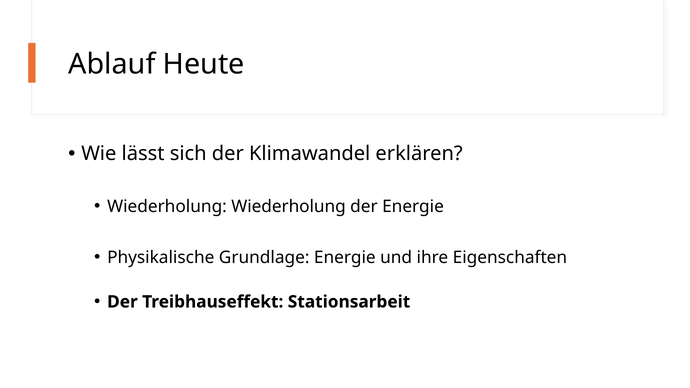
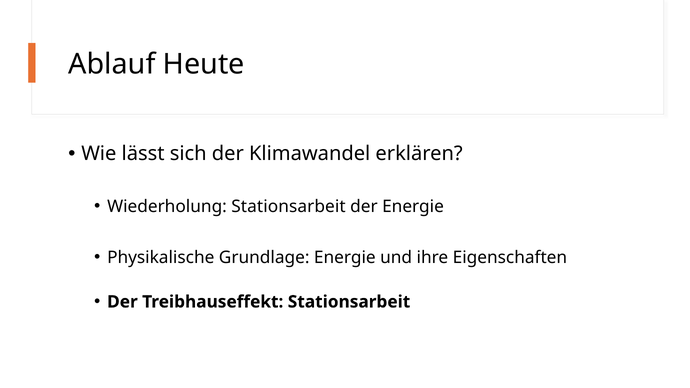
Wiederholung Wiederholung: Wiederholung -> Stationsarbeit (288, 206)
